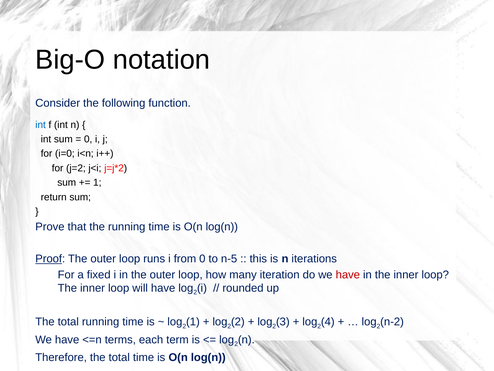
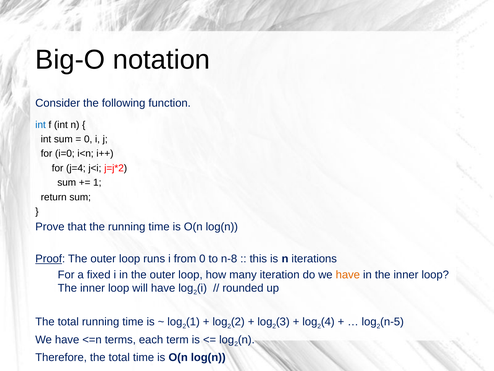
j=2: j=2 -> j=4 (76, 168)
n-5: n-5 -> n-8 (229, 258)
have colour: red -> orange (348, 274)
n-2: n-2 -> n-5 (392, 321)
